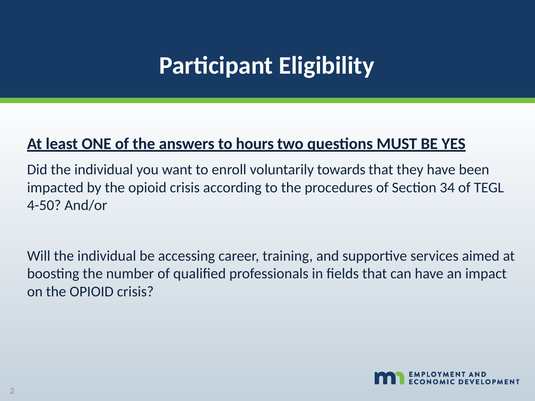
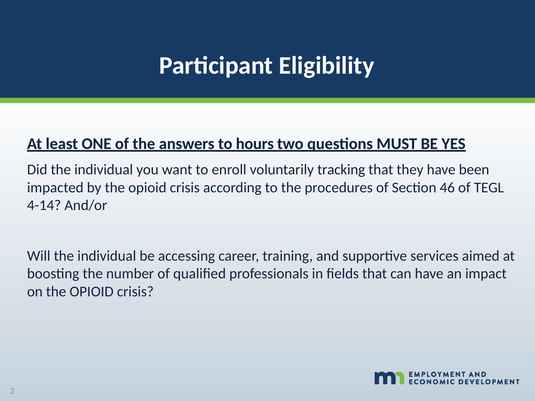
towards: towards -> tracking (341, 170)
34: 34 -> 46 (447, 188)
4-50: 4-50 -> 4-14 (44, 206)
